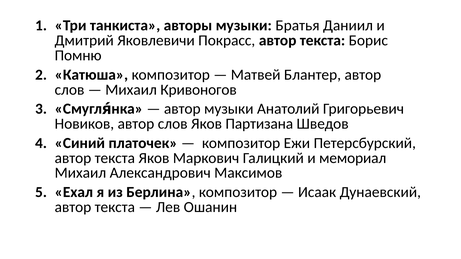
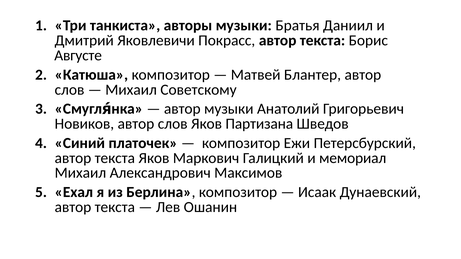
Помню: Помню -> Августе (78, 56)
Кривоногов: Кривоногов -> Советскому (198, 90)
